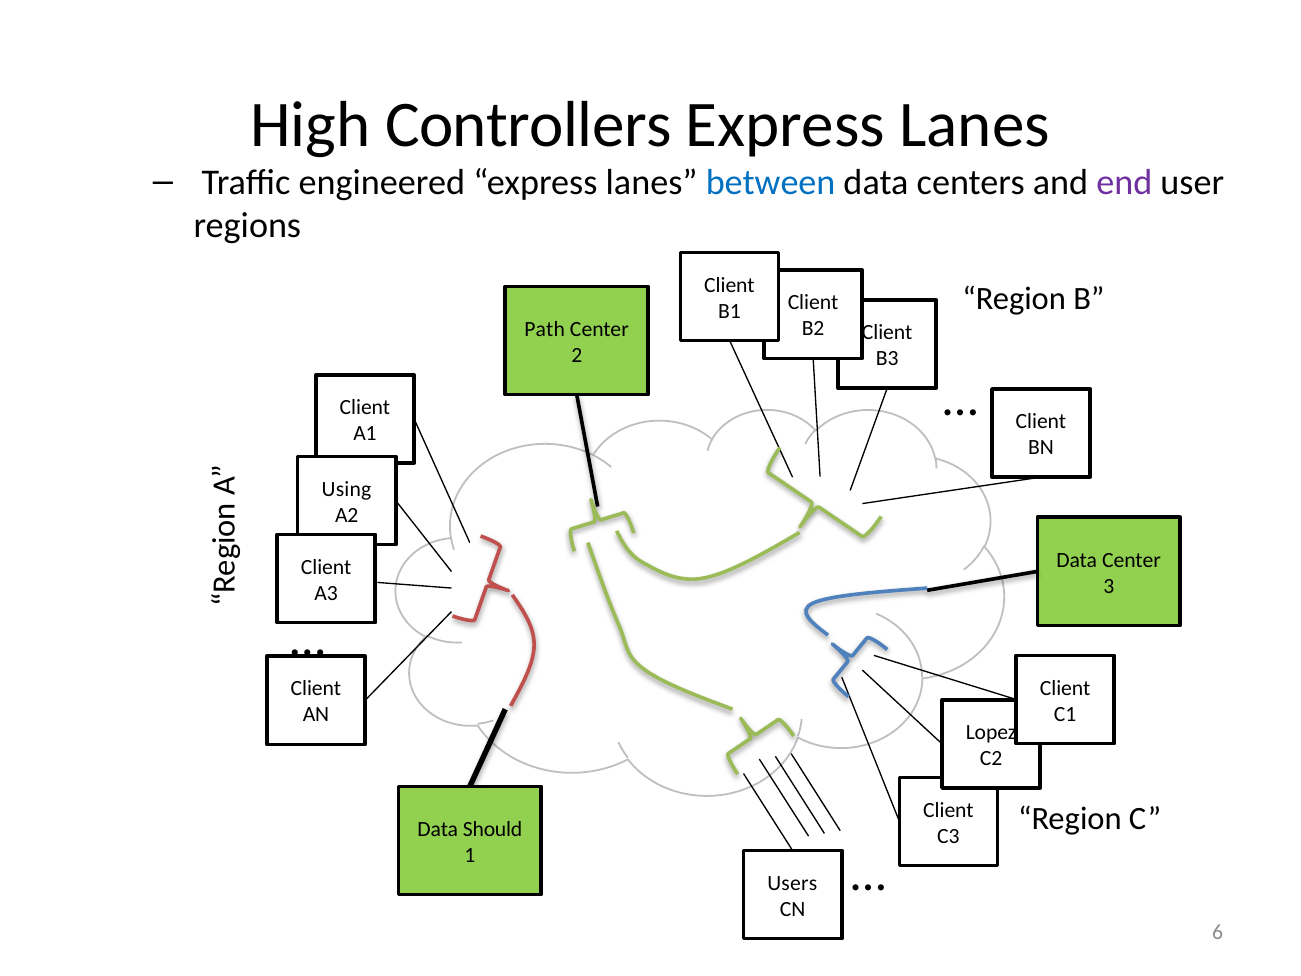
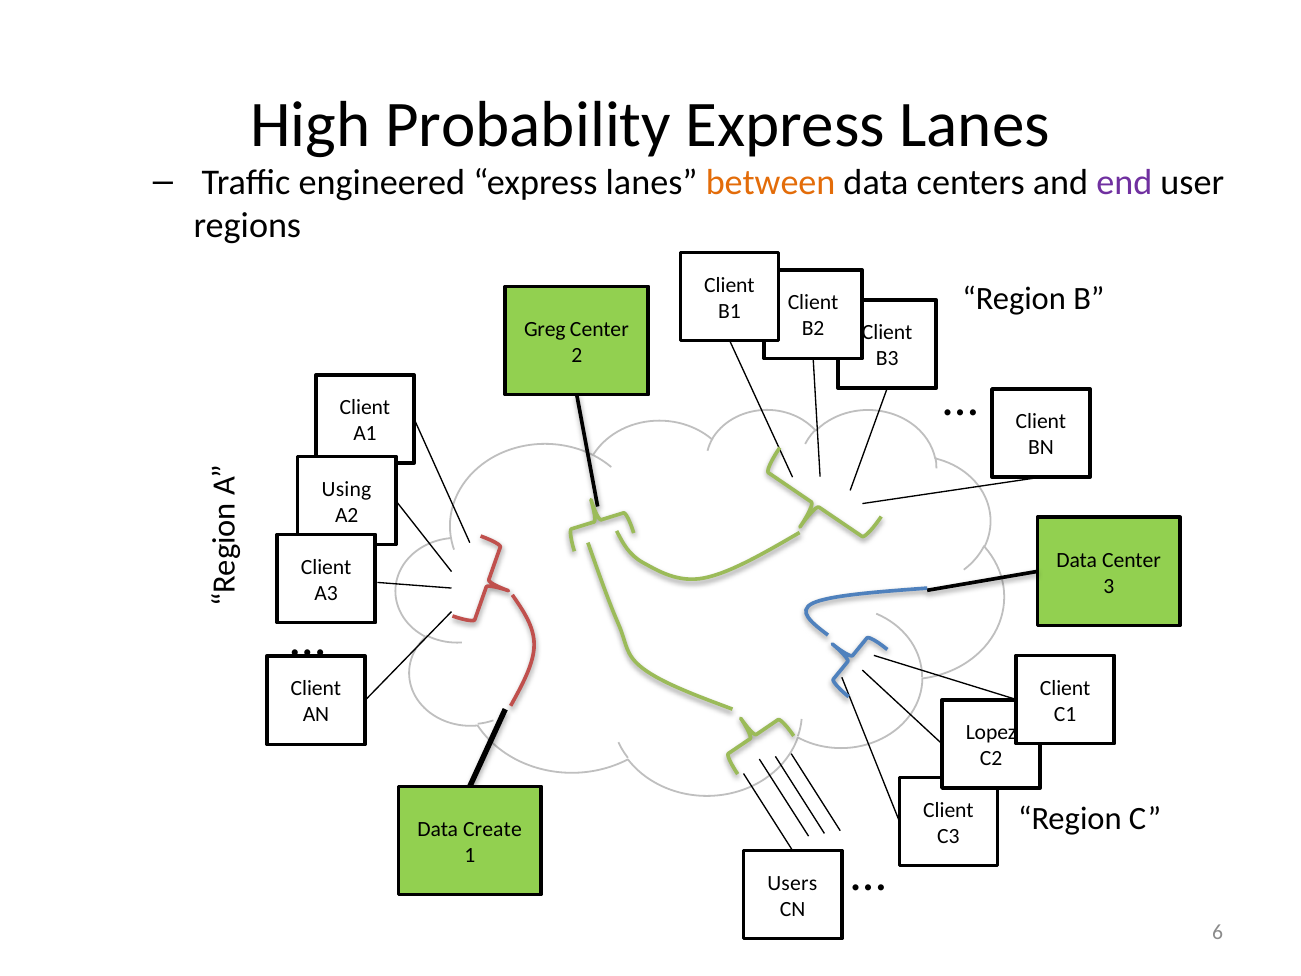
Controllers: Controllers -> Probability (528, 125)
between colour: blue -> orange (771, 182)
Path: Path -> Greg (545, 329)
Should: Should -> Create (492, 829)
